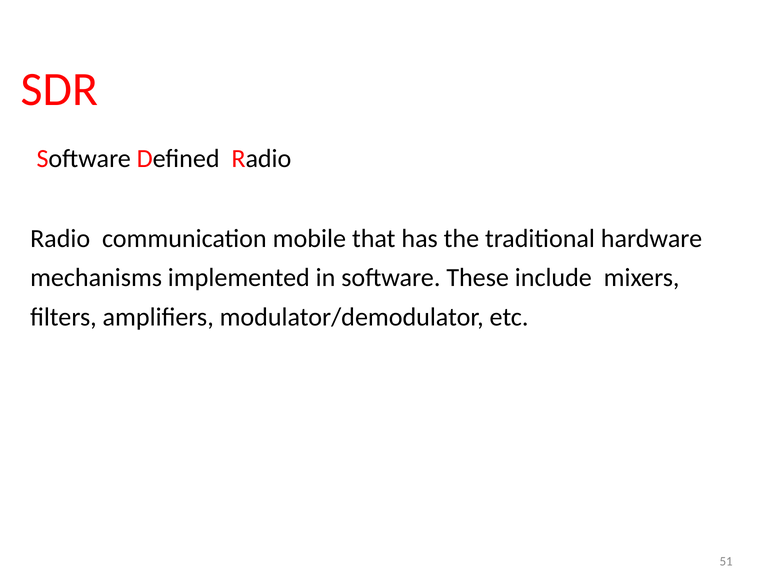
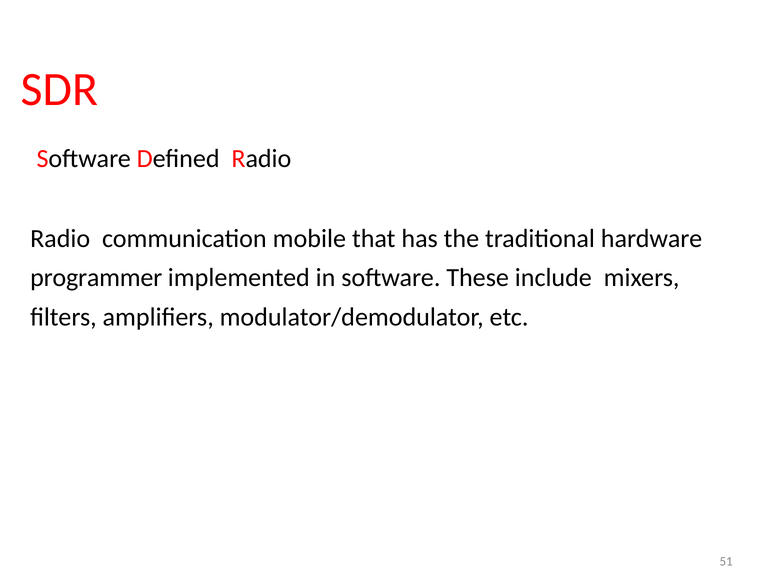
mechanisms: mechanisms -> programmer (96, 277)
